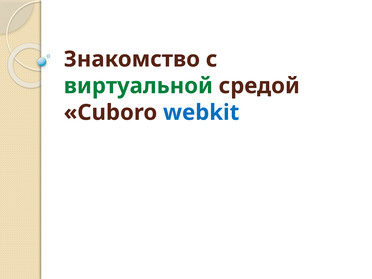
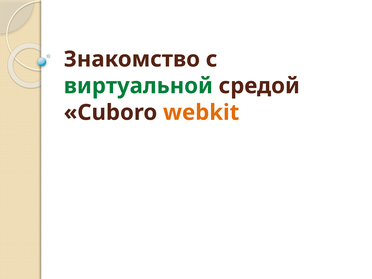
webkit colour: blue -> orange (201, 113)
